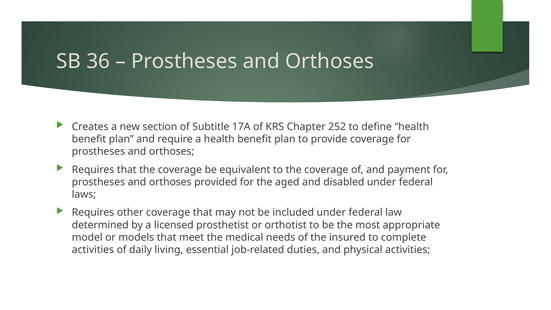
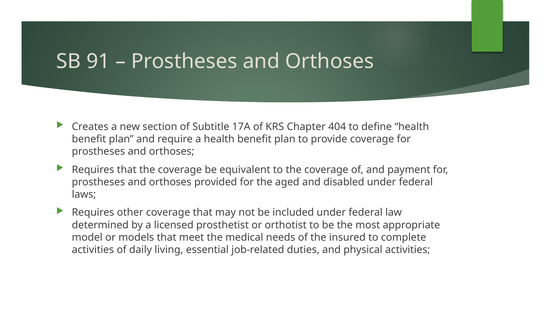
36: 36 -> 91 (98, 61)
252: 252 -> 404 (337, 127)
